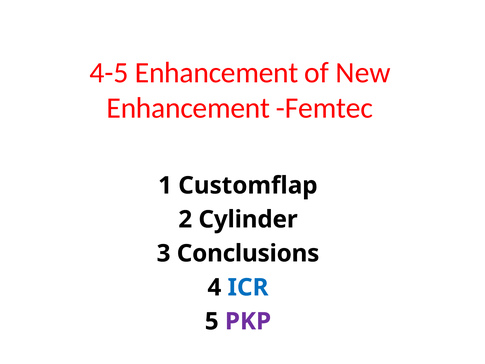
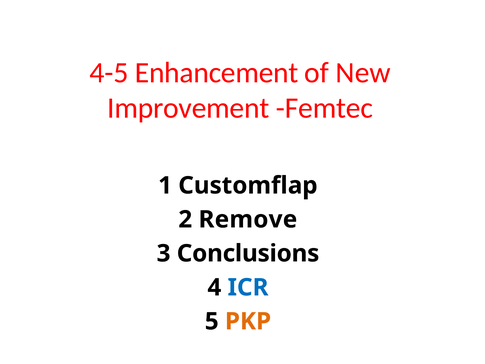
Enhancement: Enhancement -> Improvement (188, 108)
Cylinder: Cylinder -> Remove (248, 219)
PKP colour: purple -> orange (248, 321)
